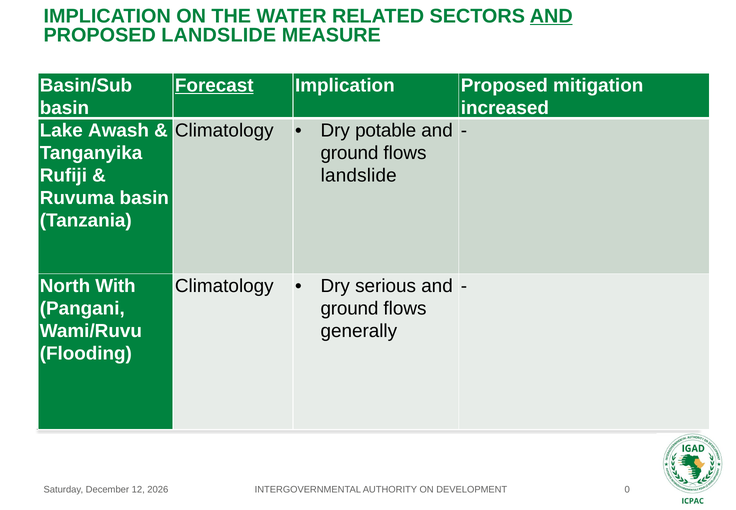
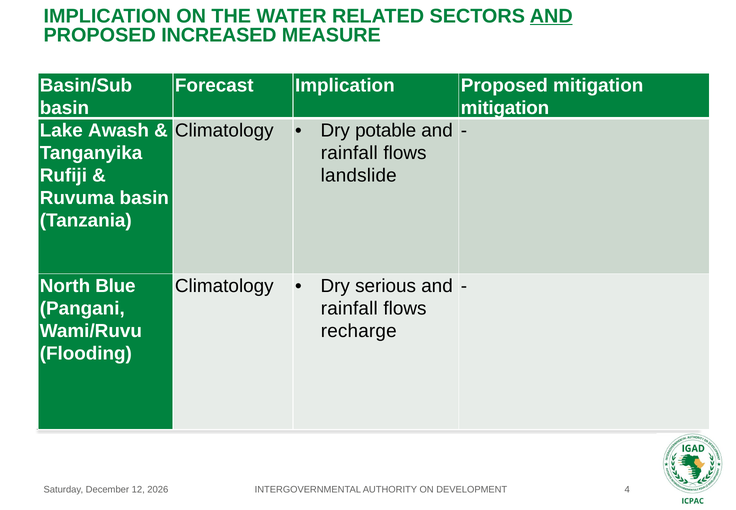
PROPOSED LANDSLIDE: LANDSLIDE -> INCREASED (219, 35)
Forecast underline: present -> none (214, 85)
increased: increased -> mitigation (505, 108)
ground: ground -> rainfall (349, 153)
With: With -> Blue (115, 286)
ground: ground -> rainfall (349, 308)
generally: generally -> recharge (359, 331)
0: 0 -> 4 (627, 489)
